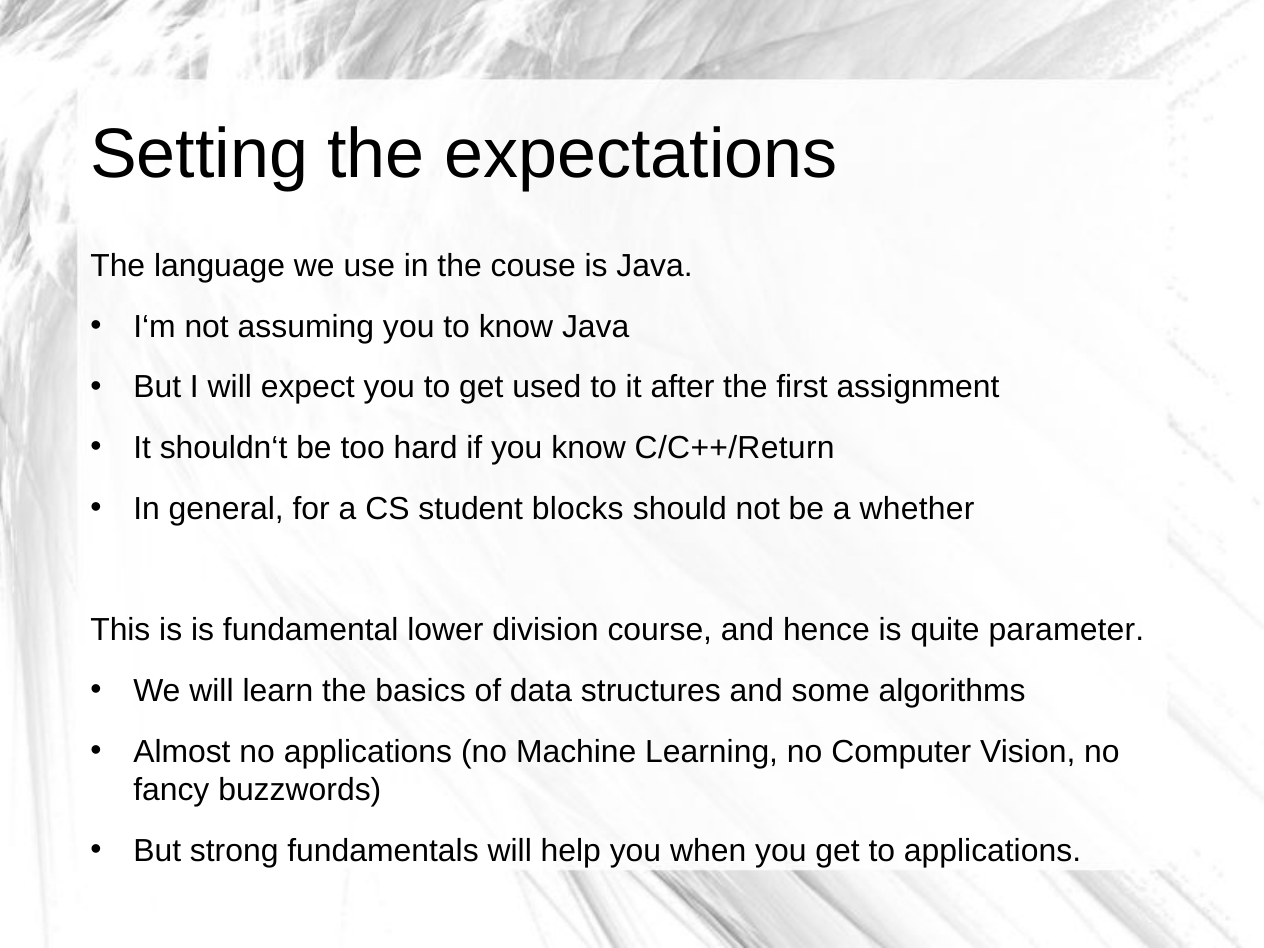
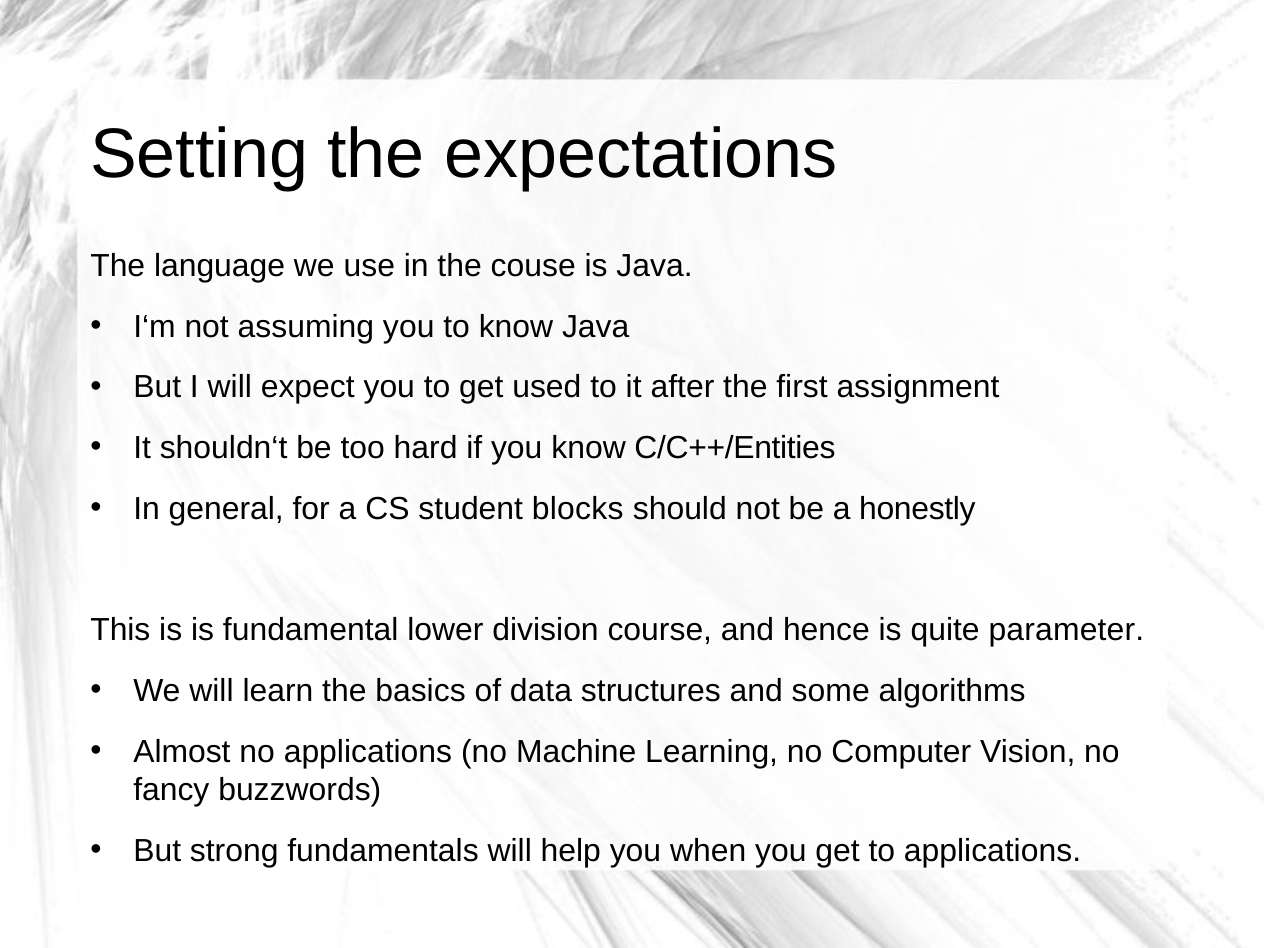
C/C++/Return: C/C++/Return -> C/C++/Entities (735, 448)
whether: whether -> honestly (917, 509)
